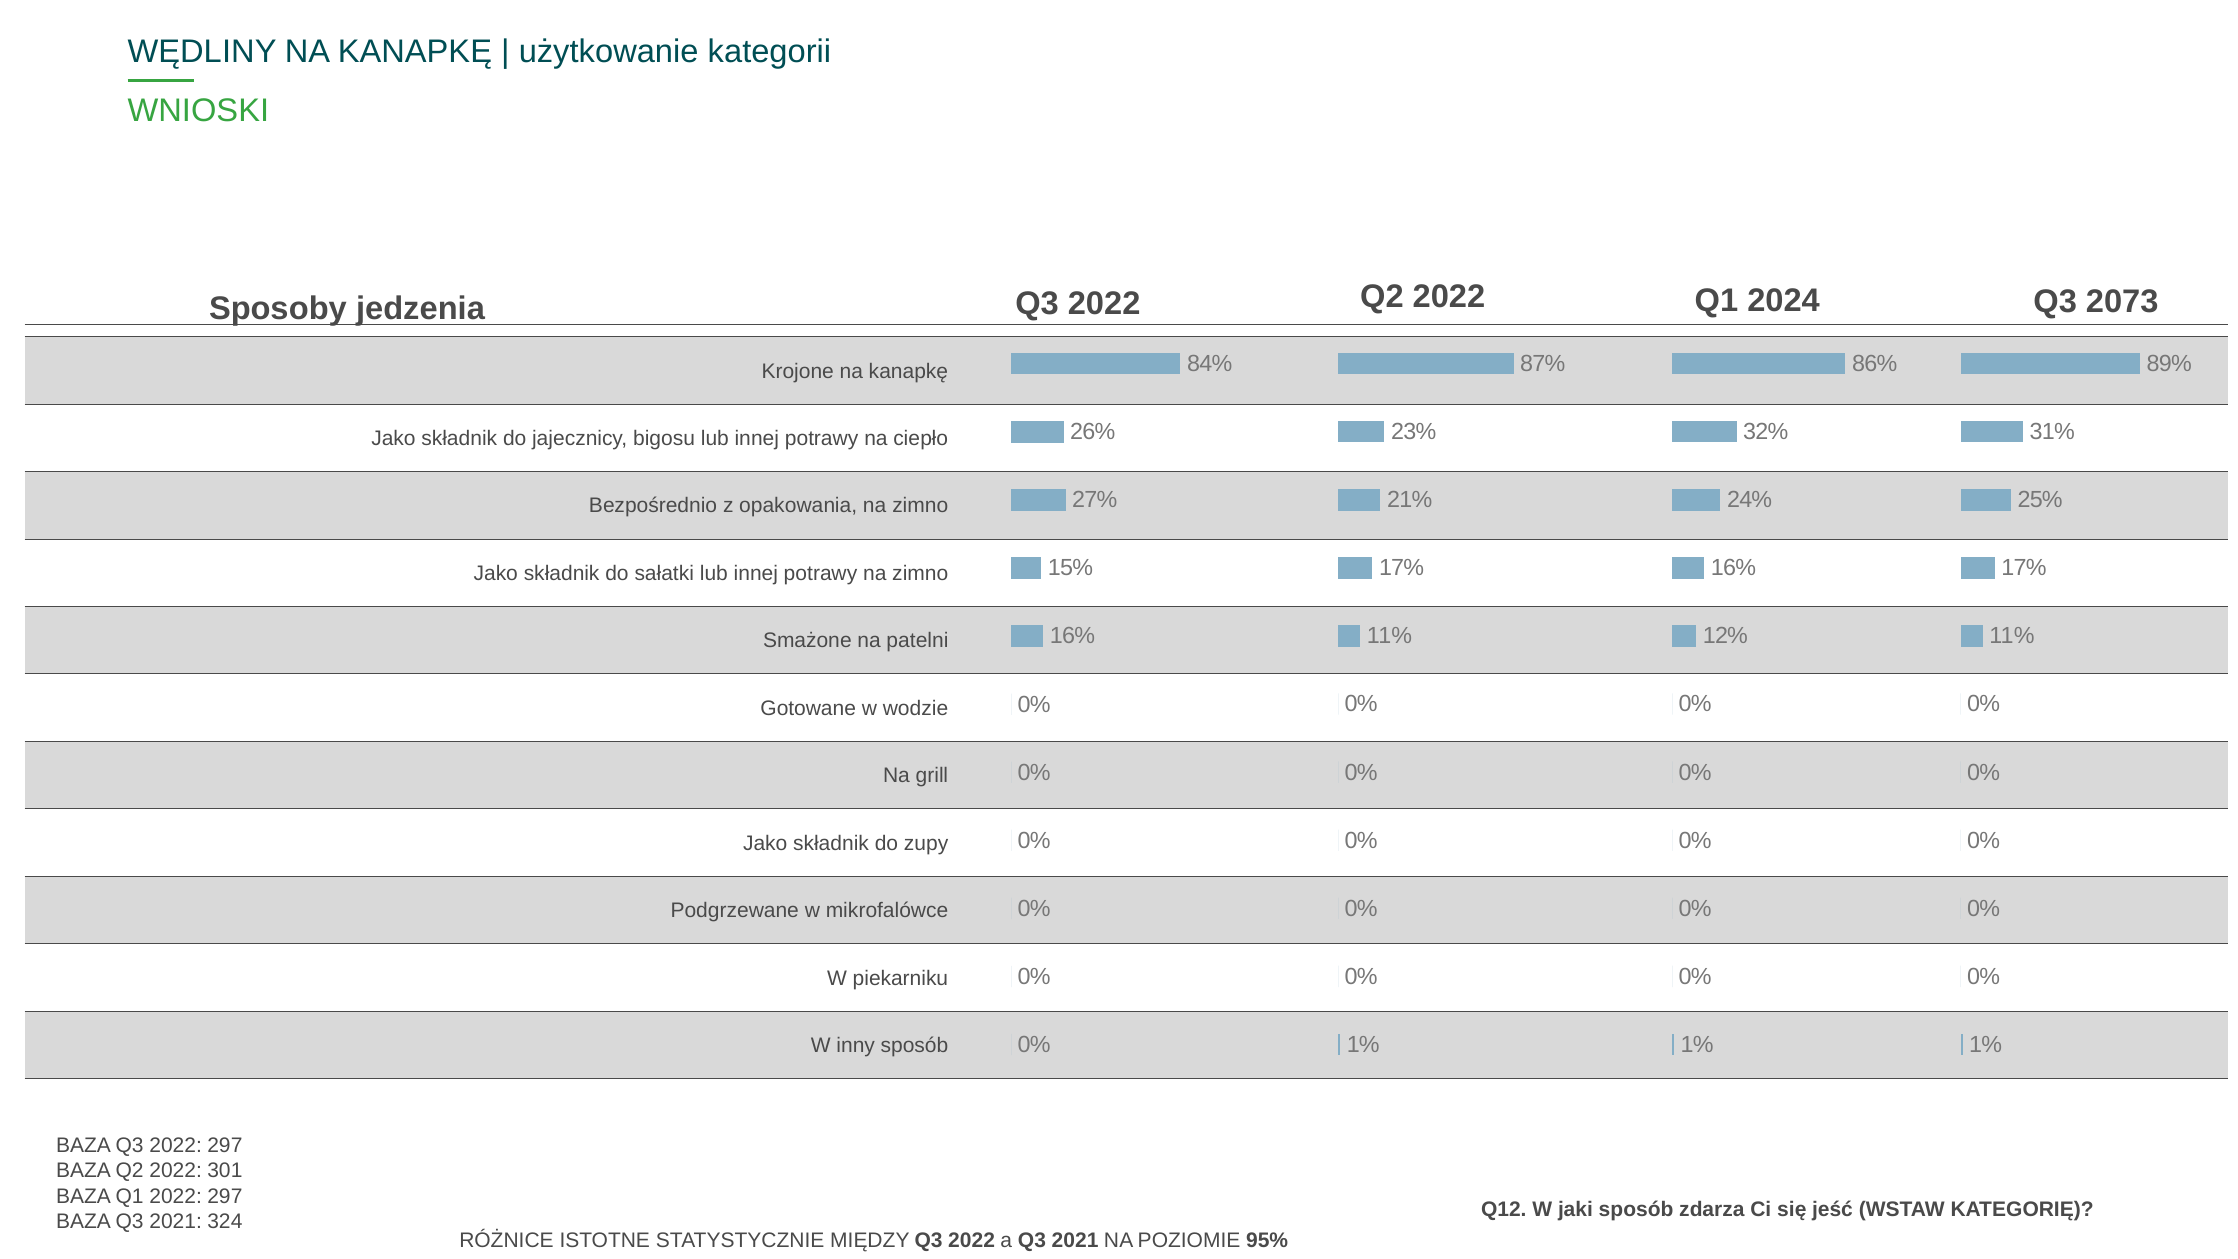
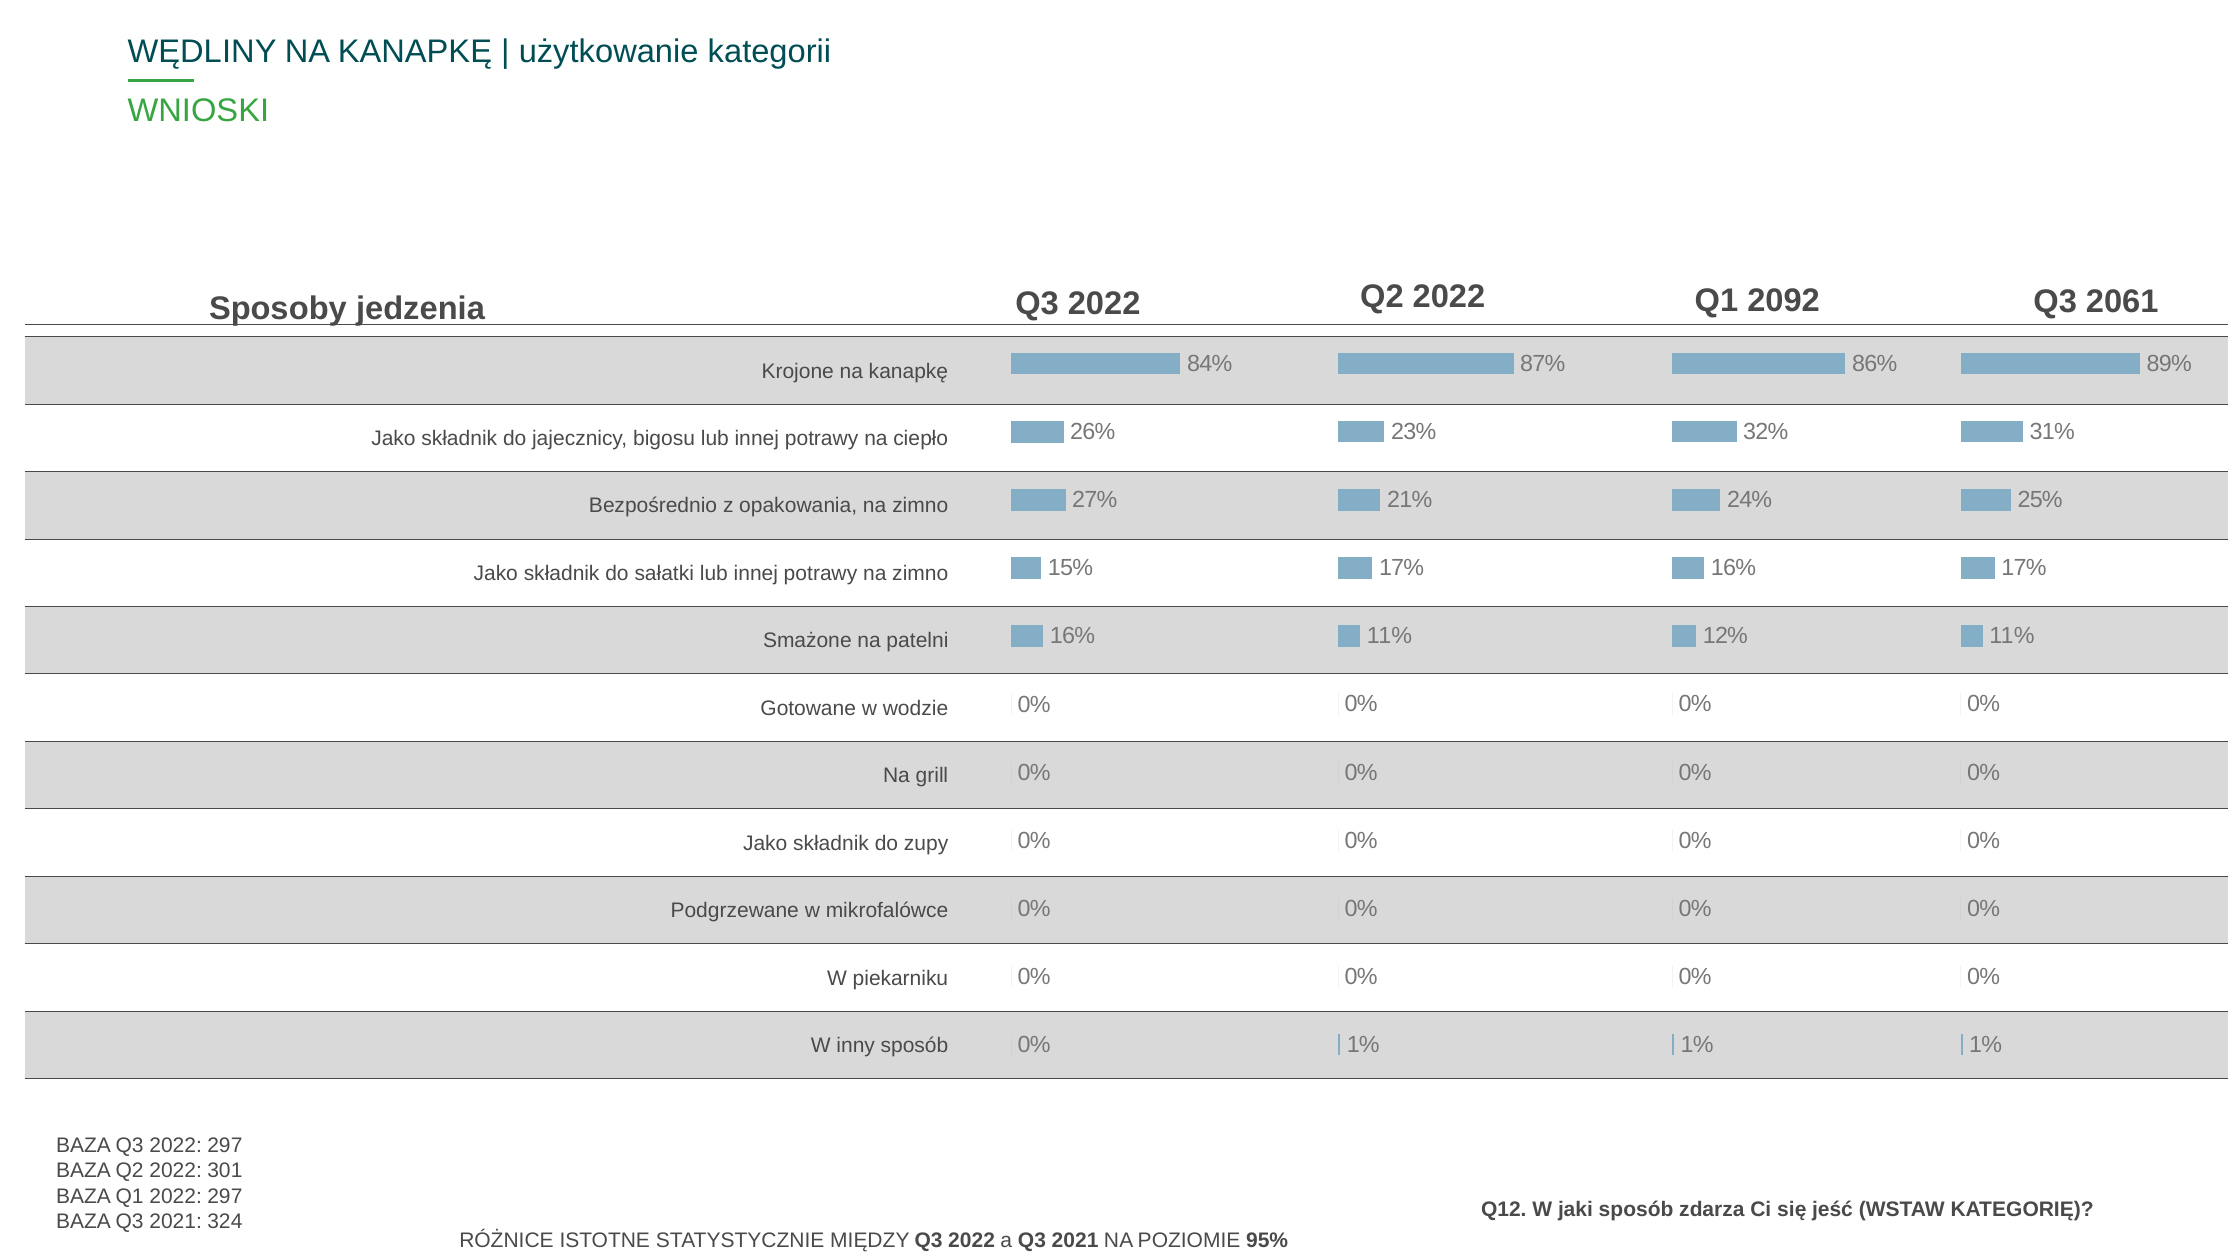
2024: 2024 -> 2092 (1784, 301)
2073: 2073 -> 2061 (2122, 302)
